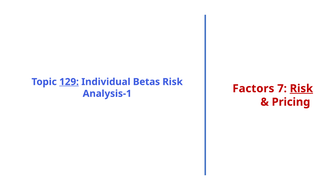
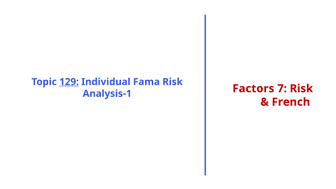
Betas: Betas -> Fama (146, 82)
Risk underline: present -> none (301, 89)
Pricing: Pricing -> French (291, 102)
